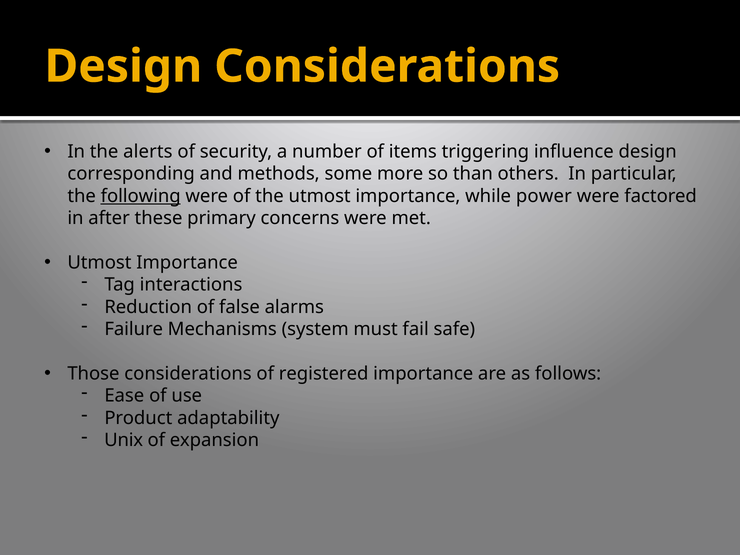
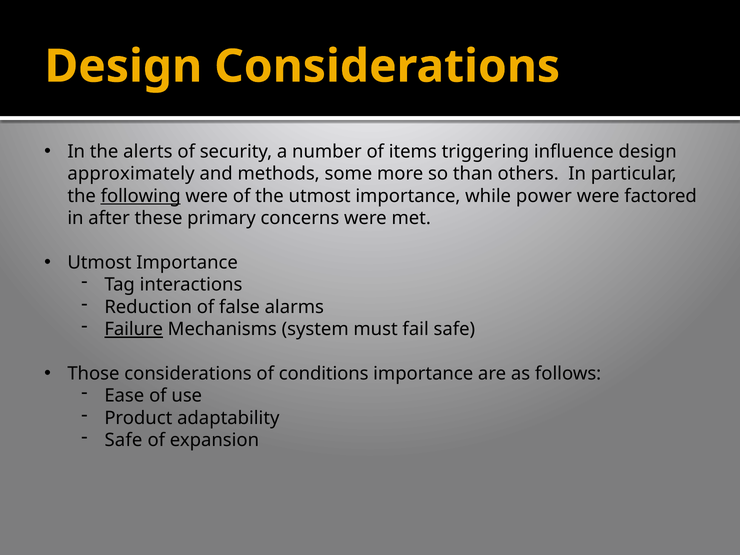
corresponding: corresponding -> approximately (131, 174)
Failure underline: none -> present (134, 329)
registered: registered -> conditions (324, 374)
Unix: Unix -> Safe (123, 440)
